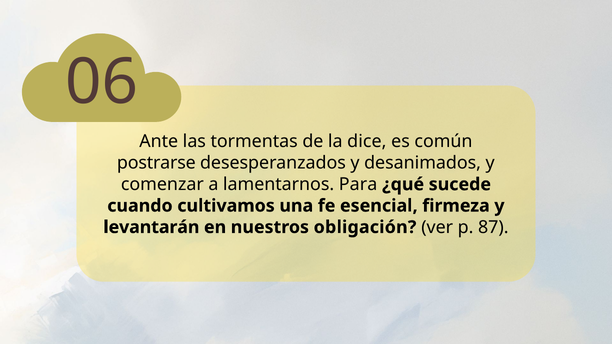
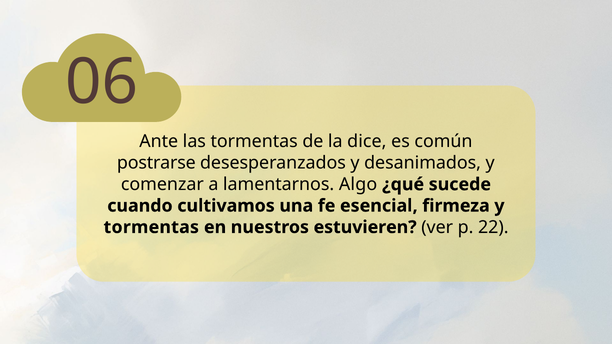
Para: Para -> Algo (358, 184)
levantarán: levantarán -> tormentas (151, 227)
obligación: obligación -> estuvieren (365, 227)
87: 87 -> 22 (493, 227)
